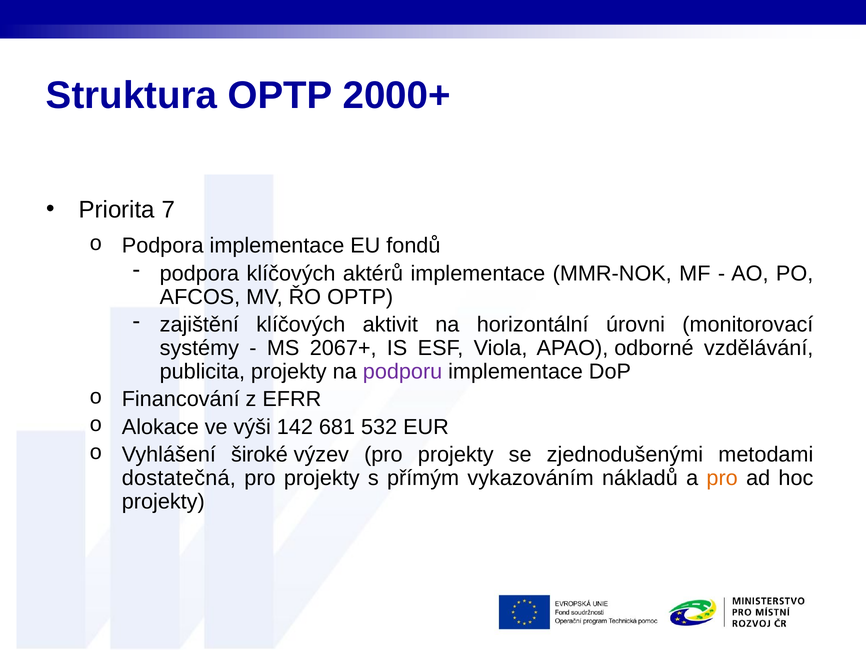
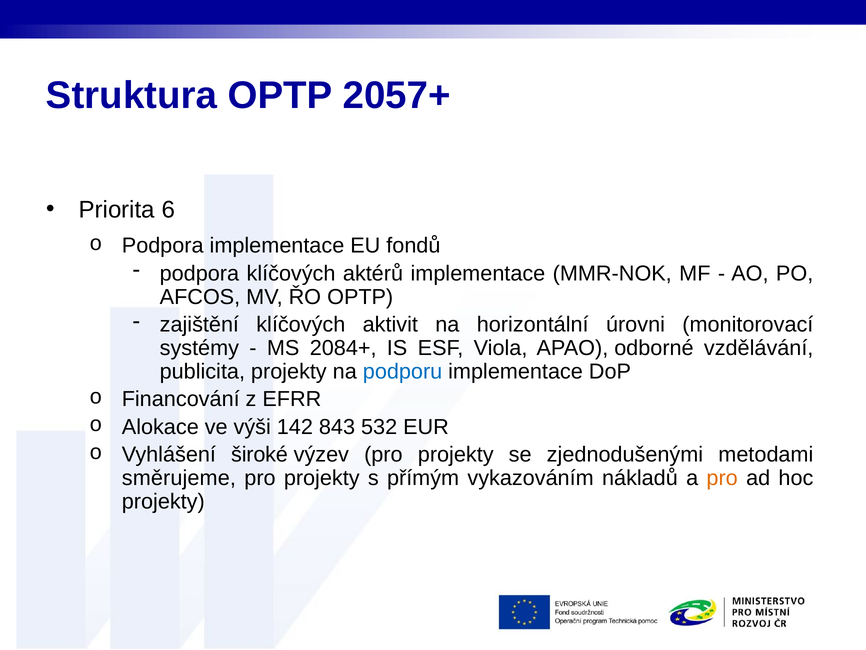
2000+: 2000+ -> 2057+ (397, 96)
7: 7 -> 6 (168, 210)
2067+: 2067+ -> 2084+ (343, 348)
podporu colour: purple -> blue (403, 371)
681: 681 -> 843 (337, 427)
dostatečná: dostatečná -> směrujeme (179, 478)
